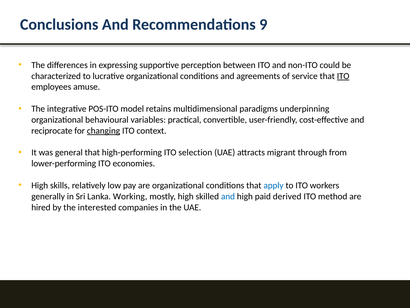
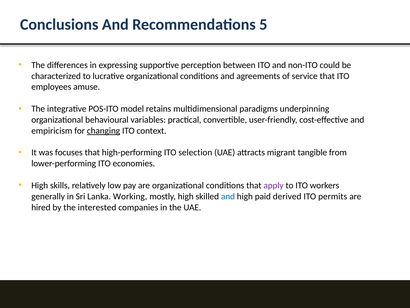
9: 9 -> 5 (263, 24)
ITO underline: present -> none (343, 76)
reciprocate: reciprocate -> empiricism (52, 131)
general: general -> focuses (69, 152)
through: through -> tangible (312, 152)
apply colour: blue -> purple (274, 185)
method: method -> permits (333, 196)
